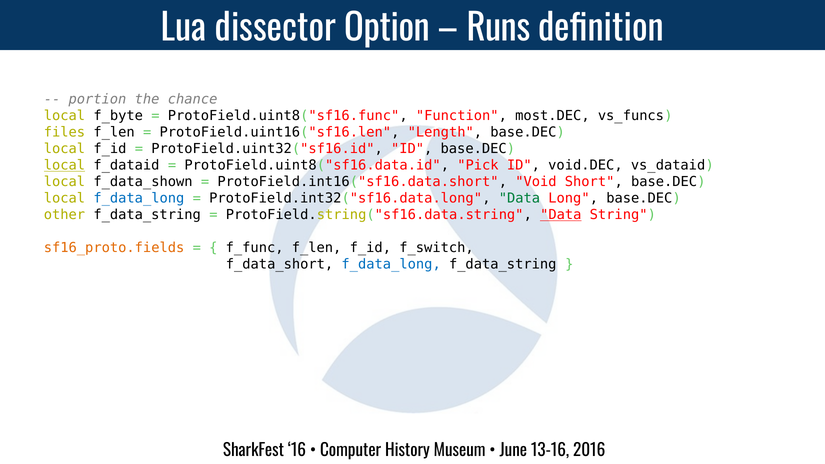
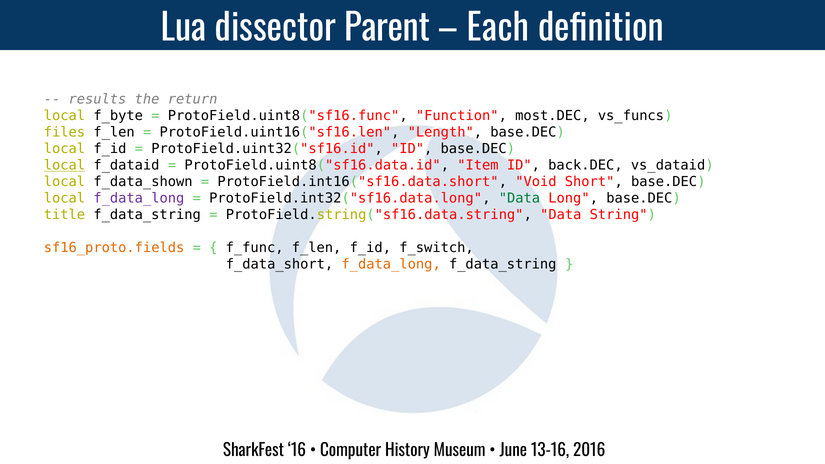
Option: Option -> Parent (387, 29)
Runs: Runs -> Each (498, 29)
portion: portion -> results (97, 99)
chance: chance -> return (193, 99)
Pick: Pick -> Item (478, 165)
void.DEC: void.DEC -> back.DEC (585, 165)
f_data_long colour: blue -> purple (139, 198)
other: other -> title (64, 215)
Data underline: present -> none (561, 215)
f_data_long colour: blue -> orange (391, 264)
